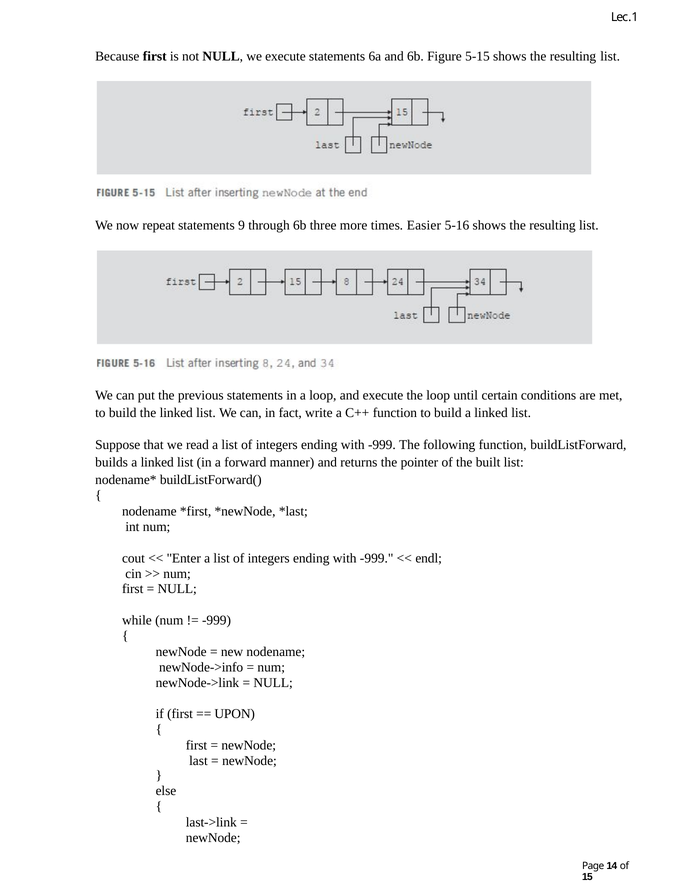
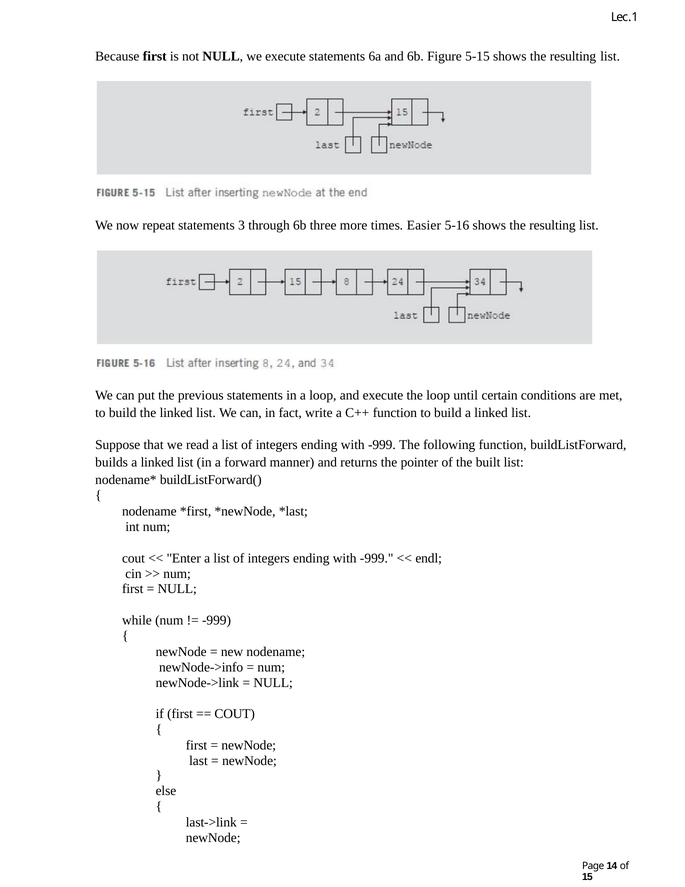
9: 9 -> 3 (241, 225)
UPON: UPON -> COUT (235, 713)
